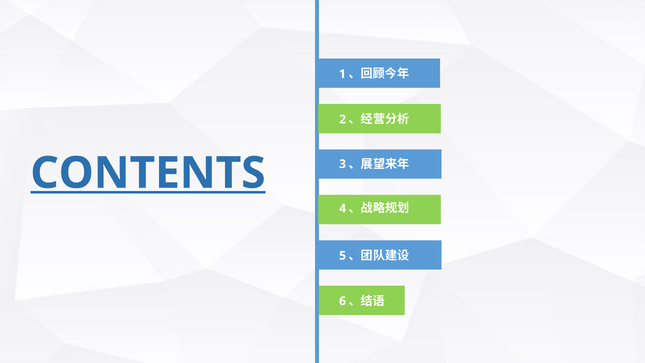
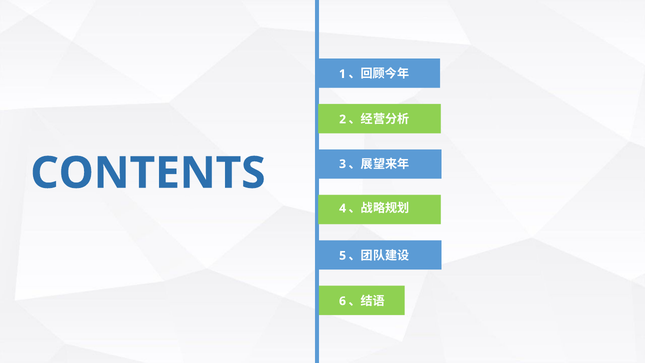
CONTENTS underline: present -> none (148, 173)
